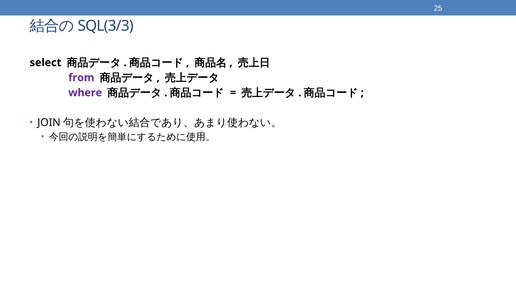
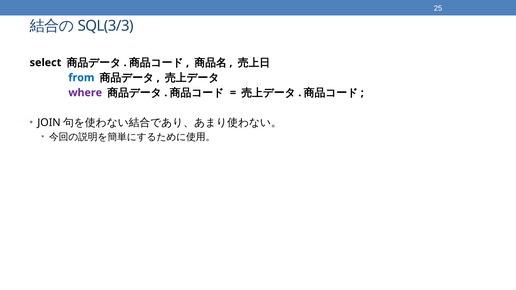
from colour: purple -> blue (81, 78)
